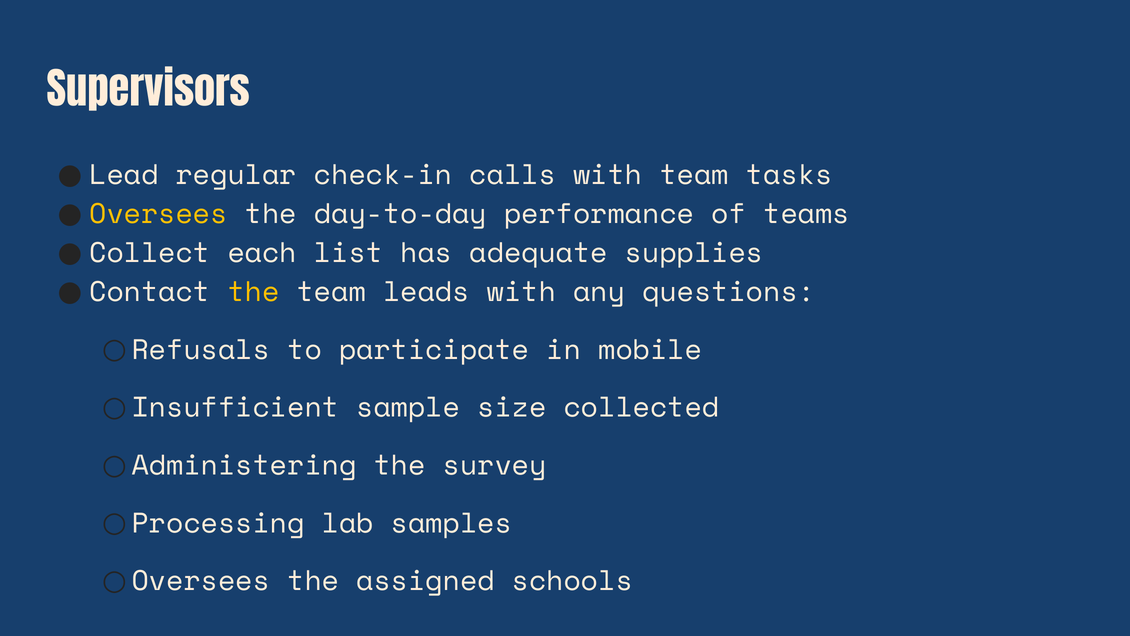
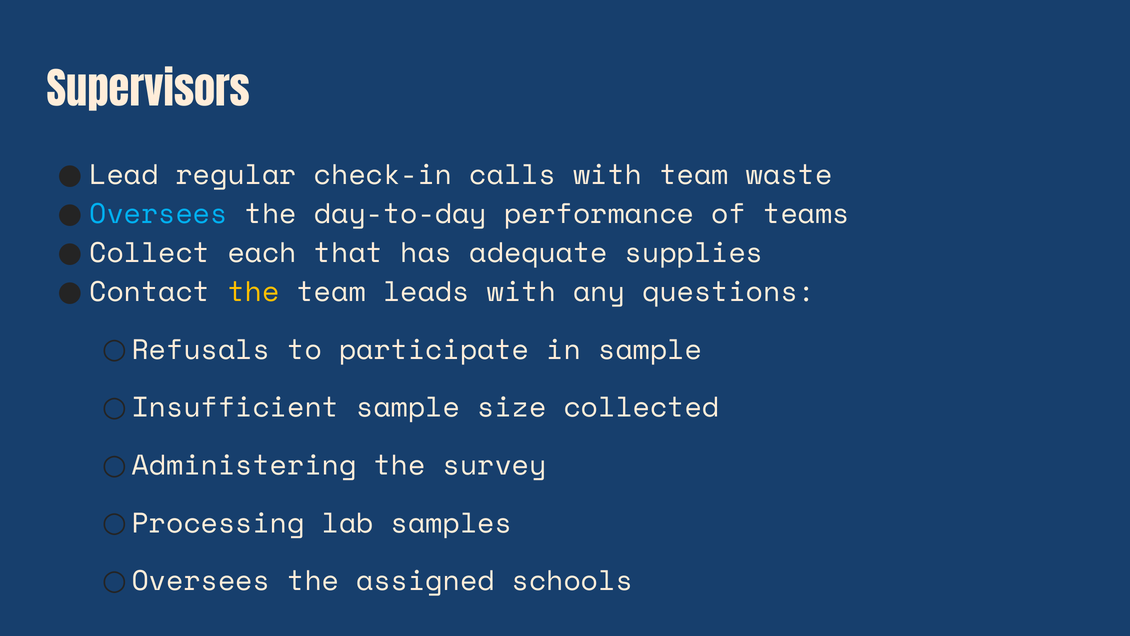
tasks: tasks -> waste (789, 175)
Oversees colour: yellow -> light blue (158, 214)
list: list -> that (349, 253)
in mobile: mobile -> sample (650, 350)
